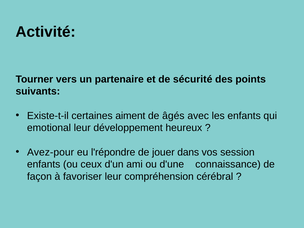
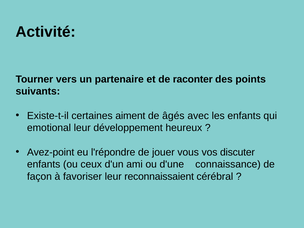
sécurité: sécurité -> raconter (193, 79)
Avez-pour: Avez-pour -> Avez-point (51, 152)
dans: dans -> vous (188, 152)
session: session -> discuter (237, 152)
compréhension: compréhension -> reconnaissaient (159, 176)
